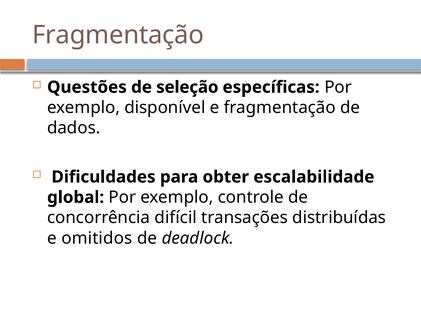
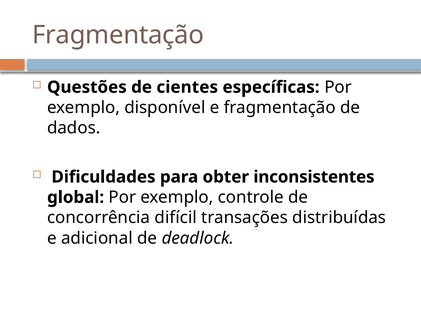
seleção: seleção -> cientes (187, 87)
escalabilidade: escalabilidade -> inconsistentes (314, 177)
omitidos: omitidos -> adicional (97, 238)
